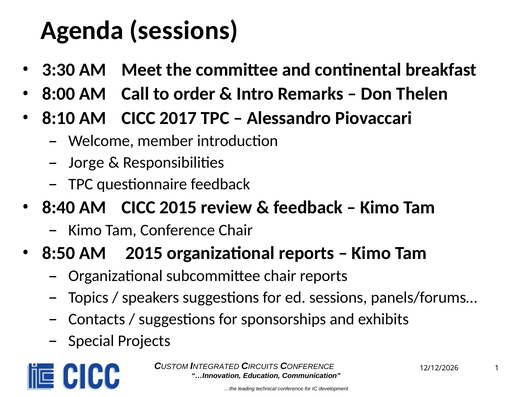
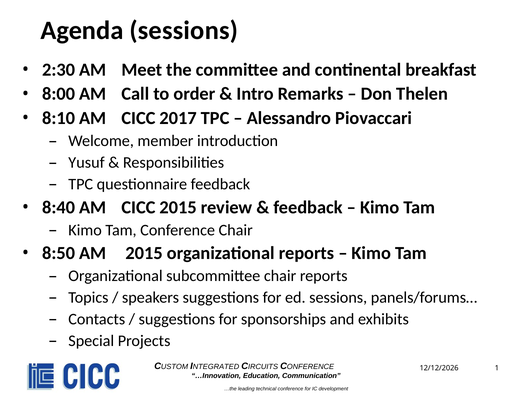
3:30: 3:30 -> 2:30 (59, 70)
Jorge: Jorge -> Yusuf (86, 162)
